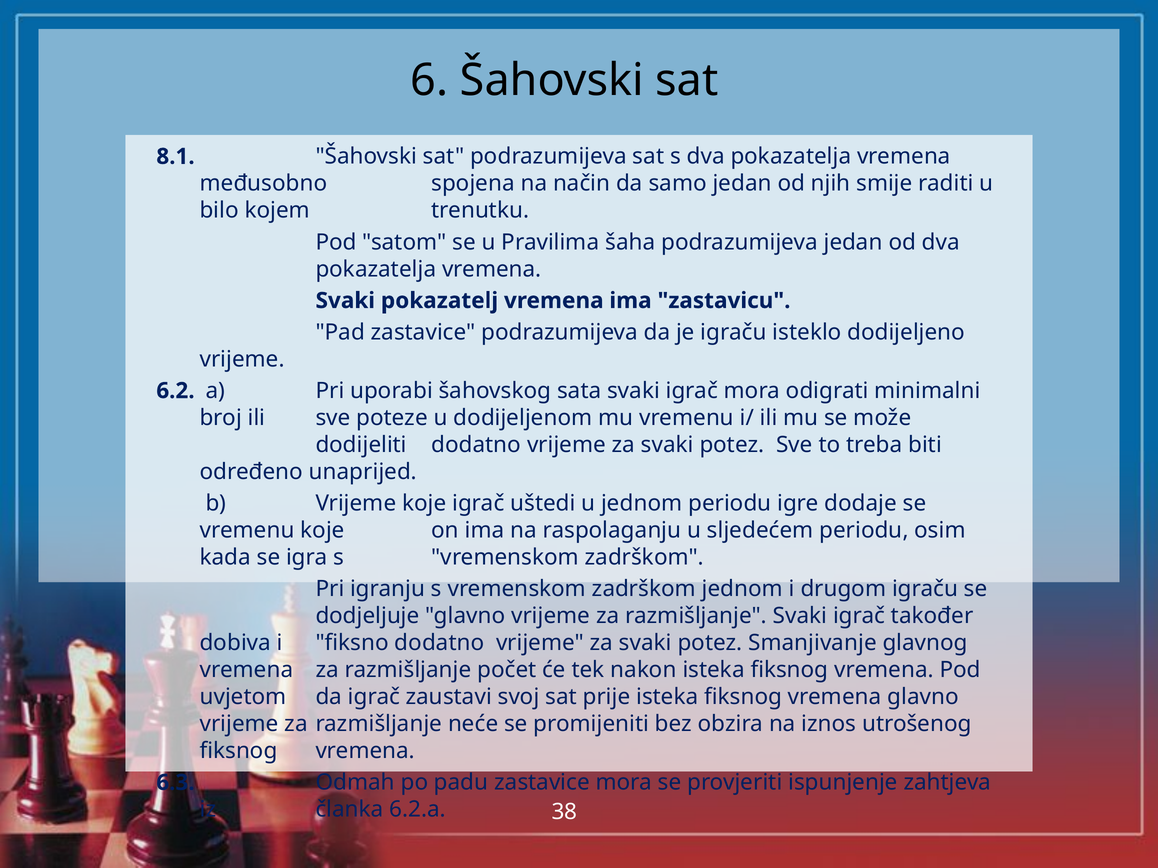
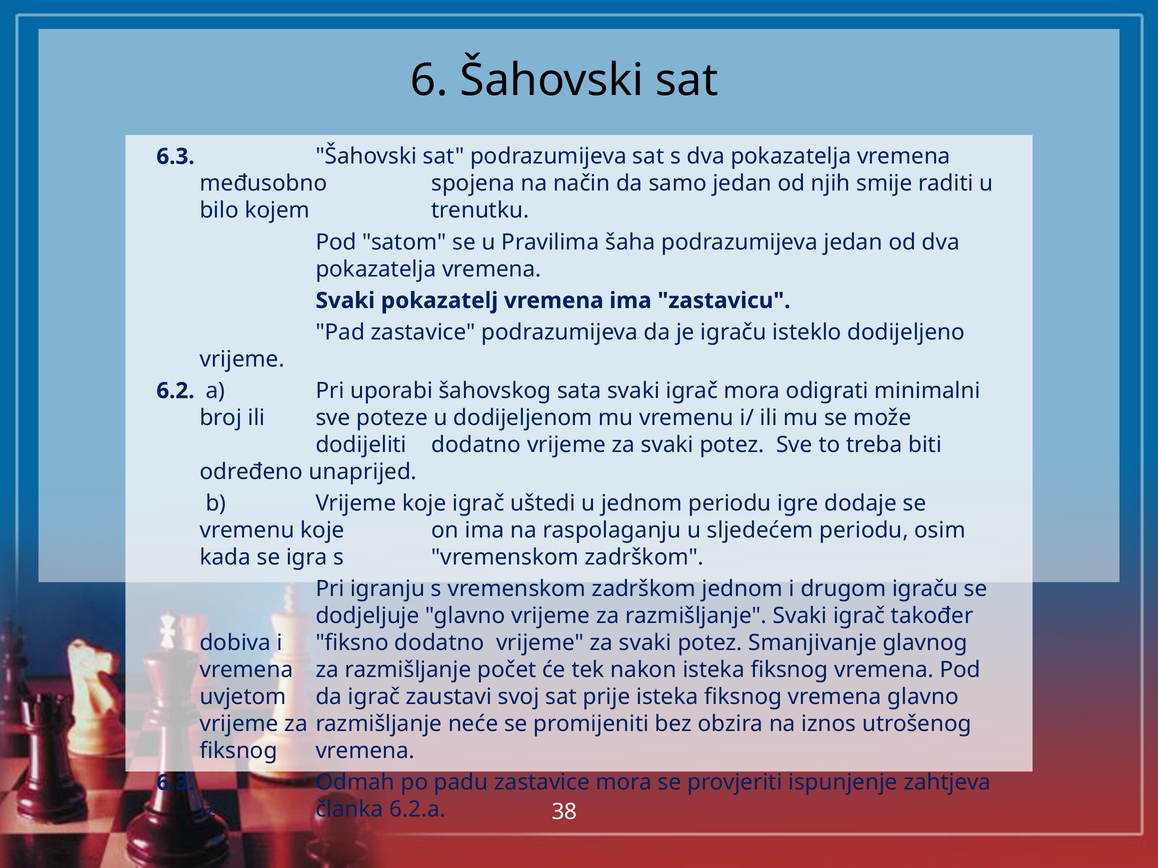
8.1: 8.1 -> 6.3 (176, 157)
